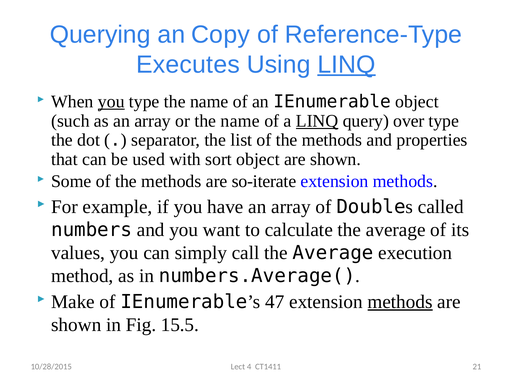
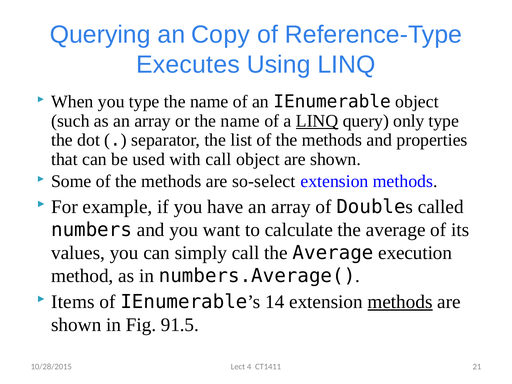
LINQ underline: present -> none (346, 64)
you underline: present -> none (111, 102)
over: over -> only (409, 121)
with sort: sort -> call (219, 159)
so-iterate: so-iterate -> so-select (264, 181)
Make: Make -> Items (73, 302)
47: 47 -> 14 (275, 302)
15.5: 15.5 -> 91.5 (180, 325)
